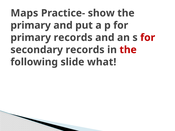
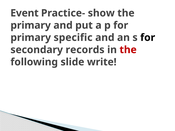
Maps: Maps -> Event (24, 13)
primary records: records -> specific (73, 38)
for colour: red -> black (148, 38)
what: what -> write (102, 62)
